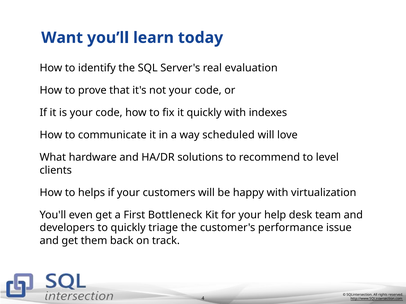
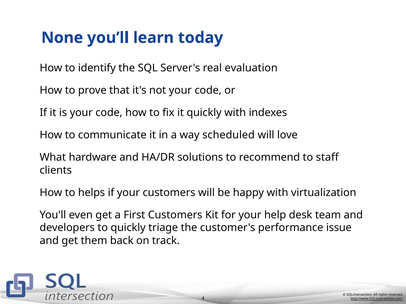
Want: Want -> None (62, 38)
level: level -> staff (327, 158)
First Bottleneck: Bottleneck -> Customers (175, 215)
